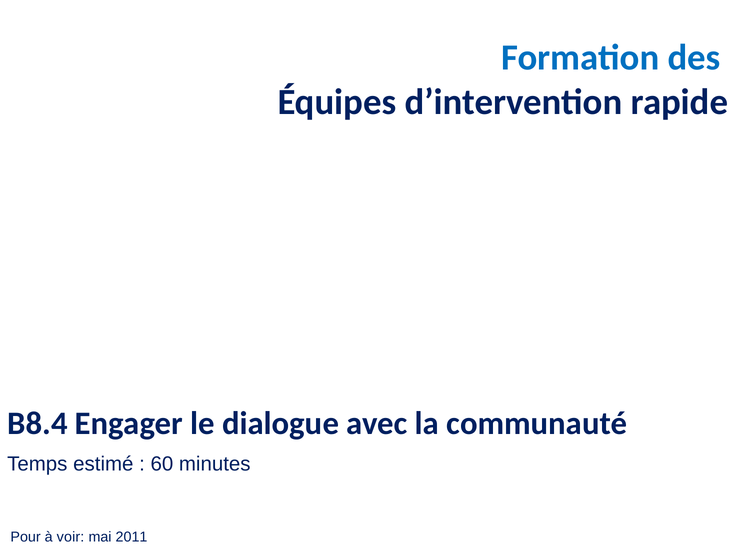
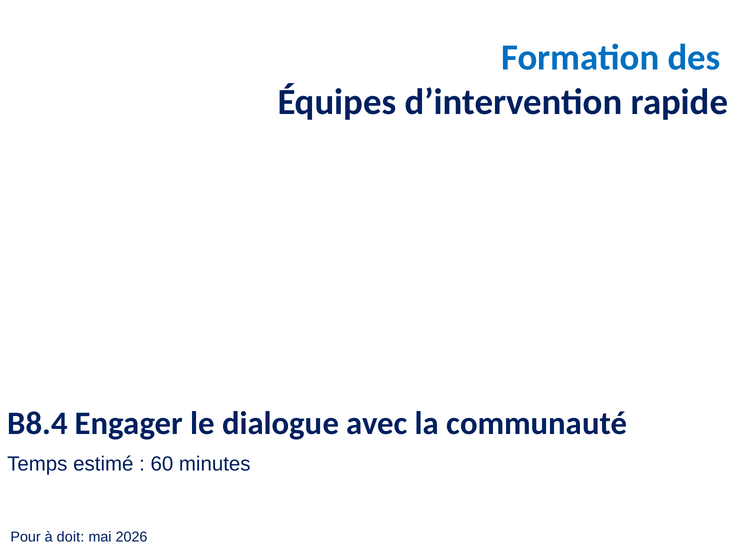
voir: voir -> doit (71, 537)
2011: 2011 -> 2026 (131, 537)
